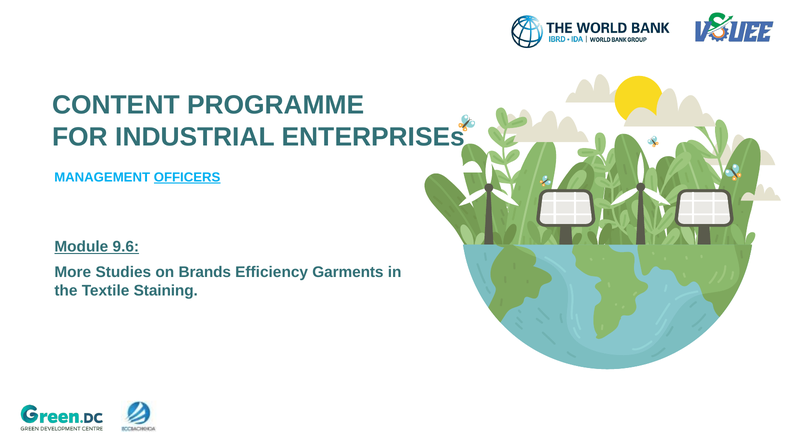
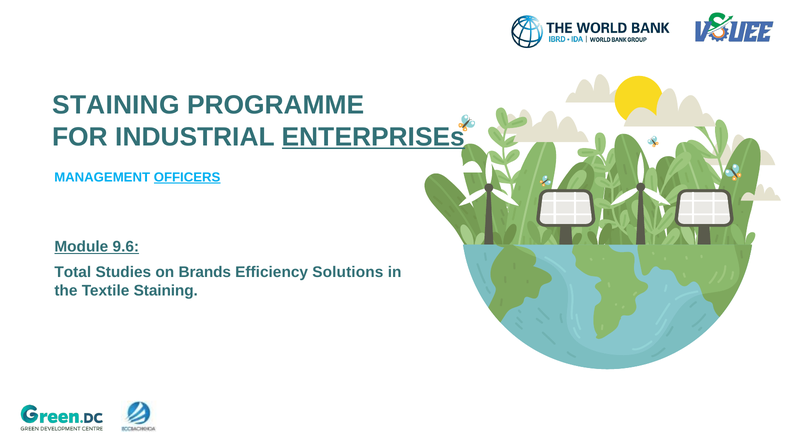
CONTENT: CONTENT -> STAINING (116, 105)
ENTERPRISEs underline: none -> present (373, 137)
More: More -> Total (73, 272)
Garments: Garments -> Solutions (348, 272)
